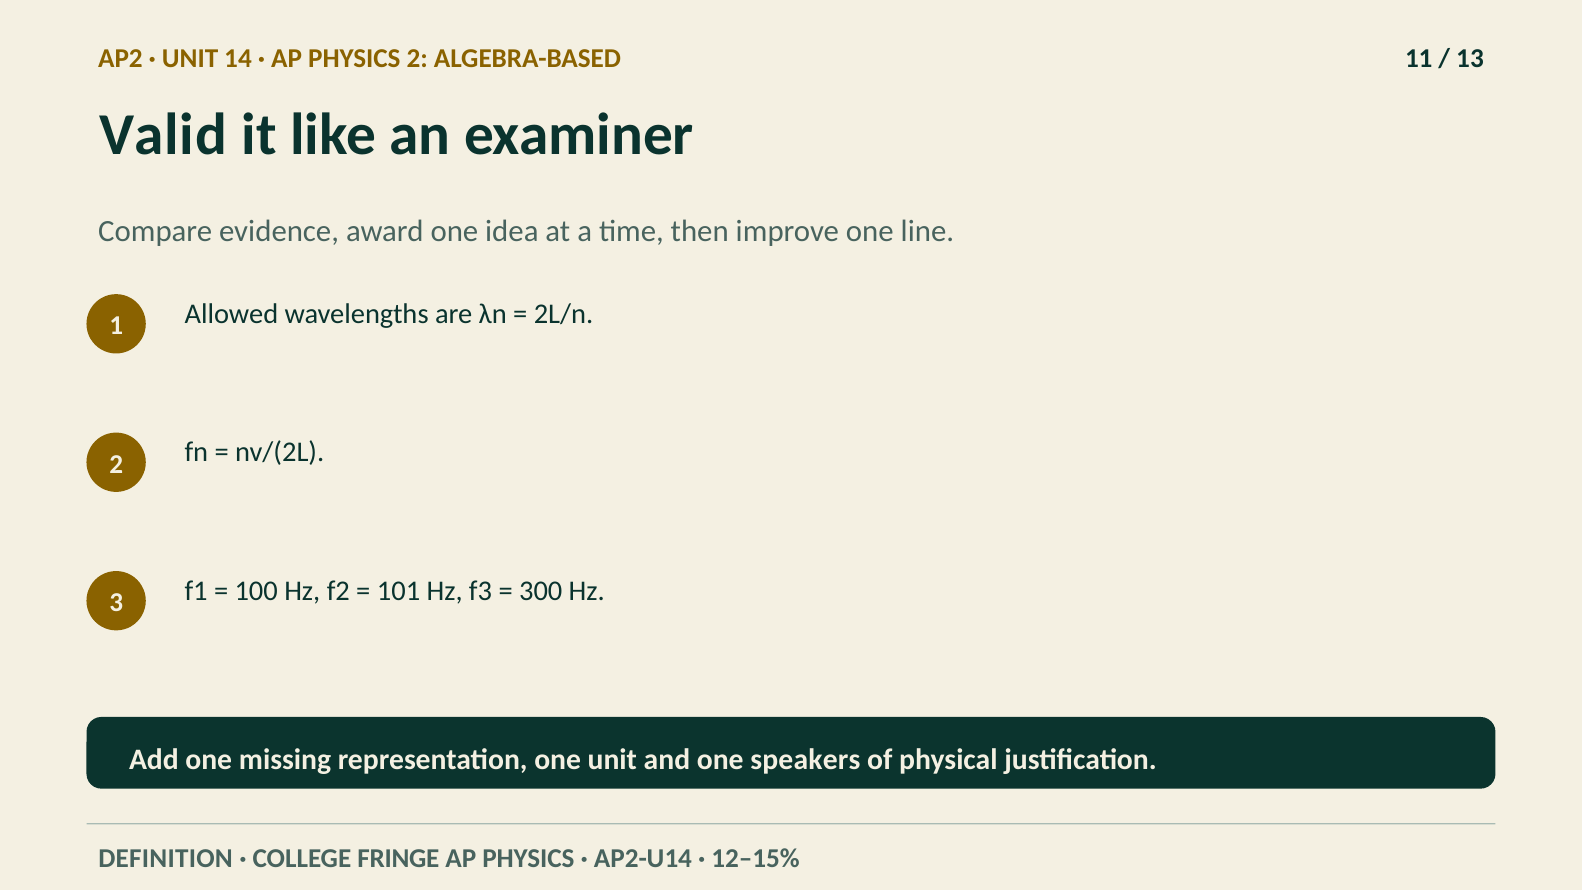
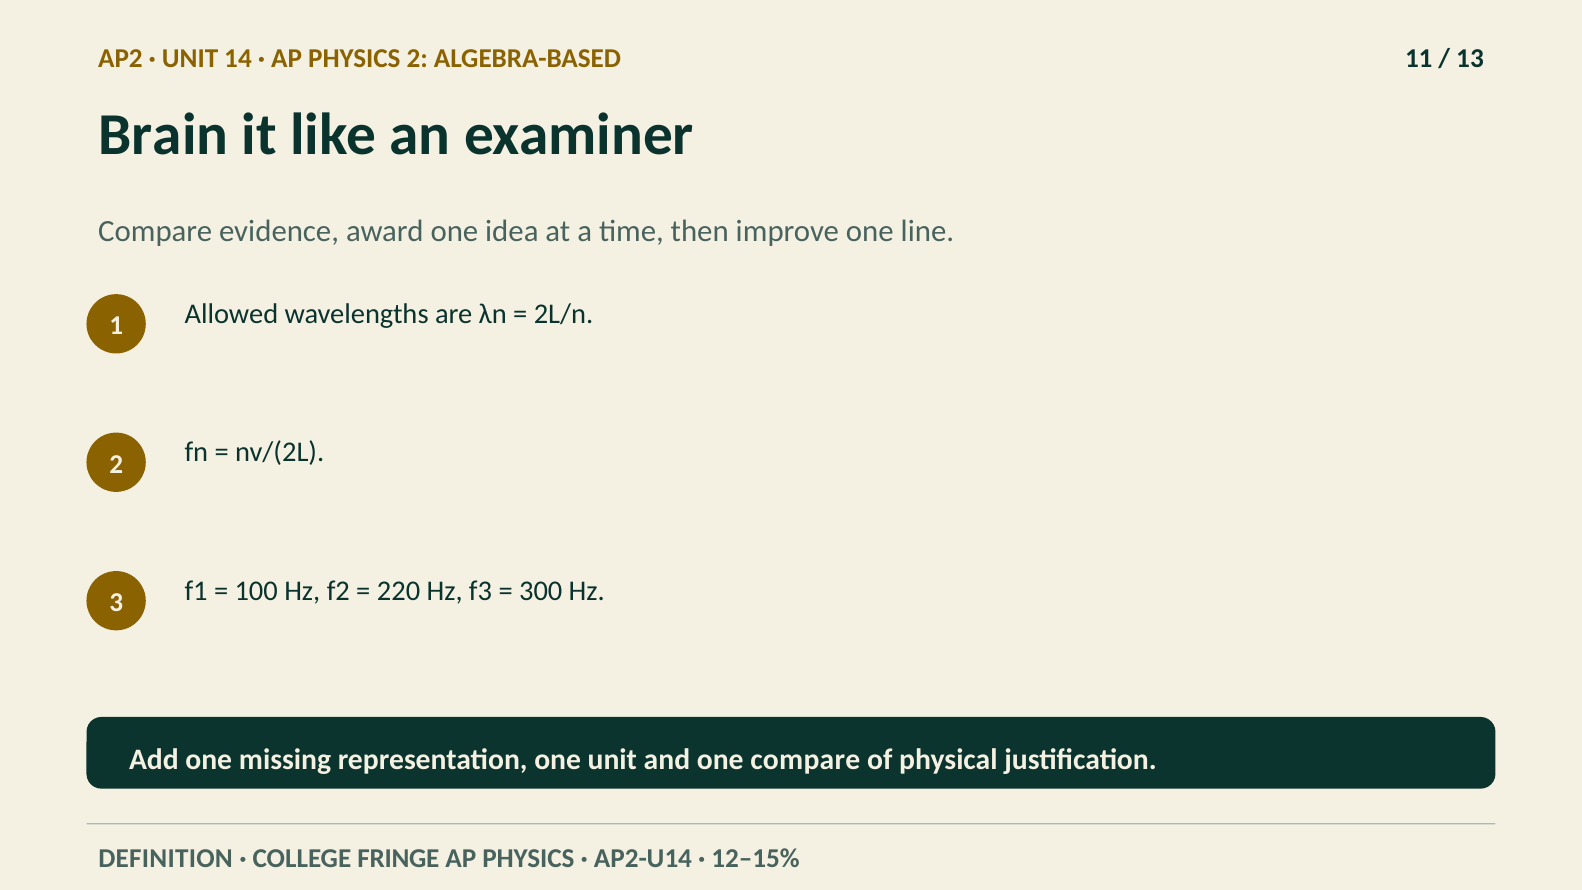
Valid: Valid -> Brain (163, 135)
101: 101 -> 220 (399, 591)
one speakers: speakers -> compare (805, 760)
